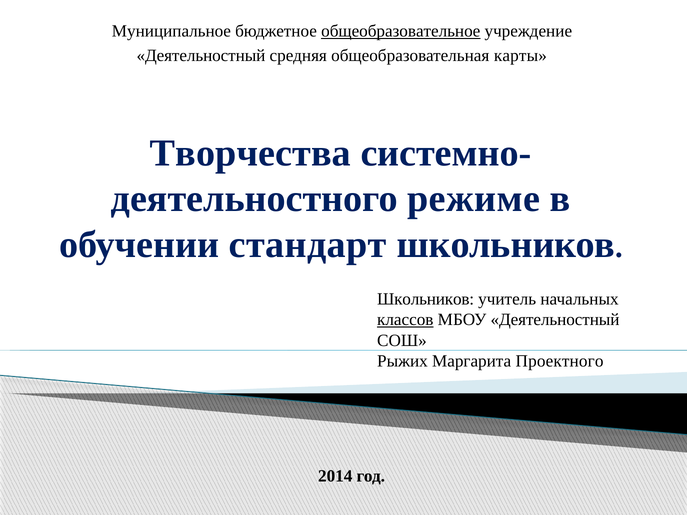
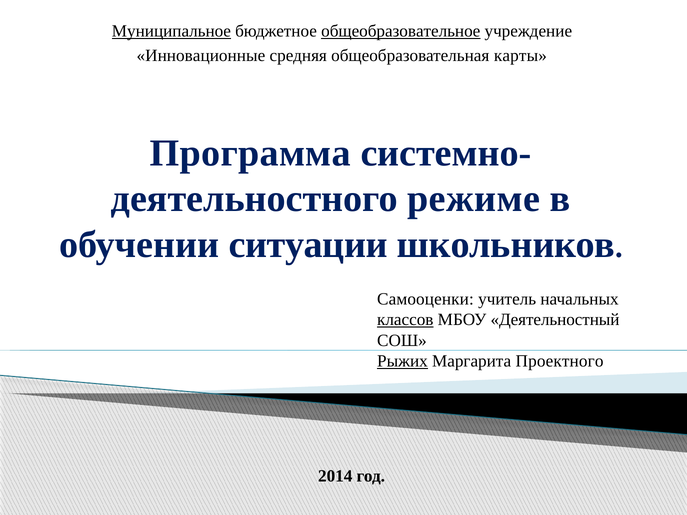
Муниципальное underline: none -> present (171, 31)
Деятельностный: Деятельностный -> Инновационные (201, 55)
Творчества: Творчества -> Программа (250, 153)
стандарт: стандарт -> ситуации (308, 245)
Школьников: Школьников -> Самооценки (425, 299)
Рыжих underline: none -> present (402, 361)
